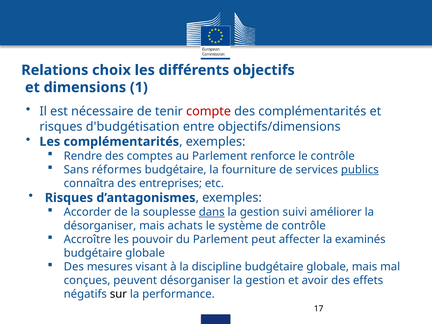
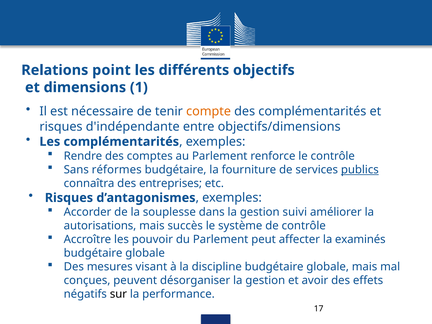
choix: choix -> point (111, 70)
compte colour: red -> orange (209, 111)
d'budgétisation: d'budgétisation -> d'indépendante (133, 127)
dans underline: present -> none (212, 212)
désorganiser: désorganiser -> autorisations (100, 226)
achats: achats -> succès (185, 226)
